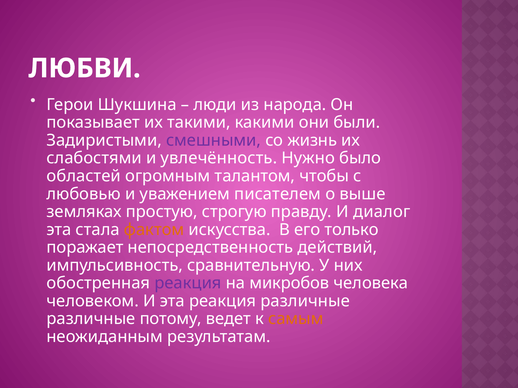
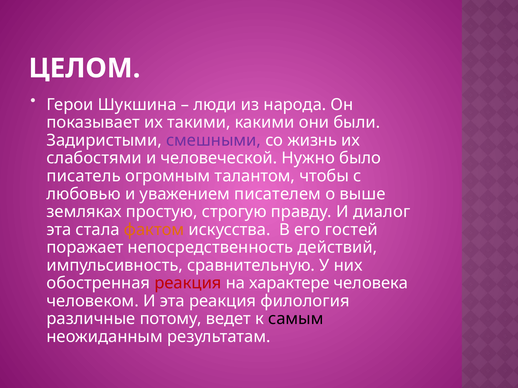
ЛЮБВИ: ЛЮБВИ -> ЦЕЛОМ (84, 68)
увлечённость: увлечённость -> человеческой (219, 158)
областей: областей -> писатель (84, 176)
только: только -> гостей (351, 230)
реакция colour: purple -> red (188, 283)
микробов: микробов -> характере (289, 283)
реакция различные: различные -> филология (305, 301)
самым colour: orange -> black (296, 319)
